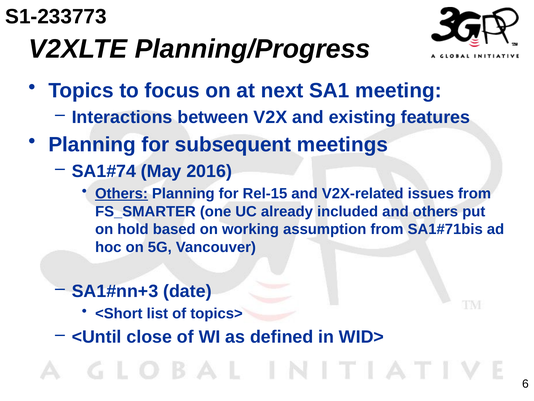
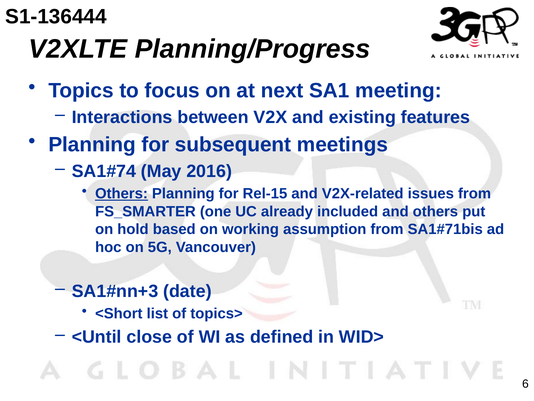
S1-233773: S1-233773 -> S1-136444 (56, 17)
